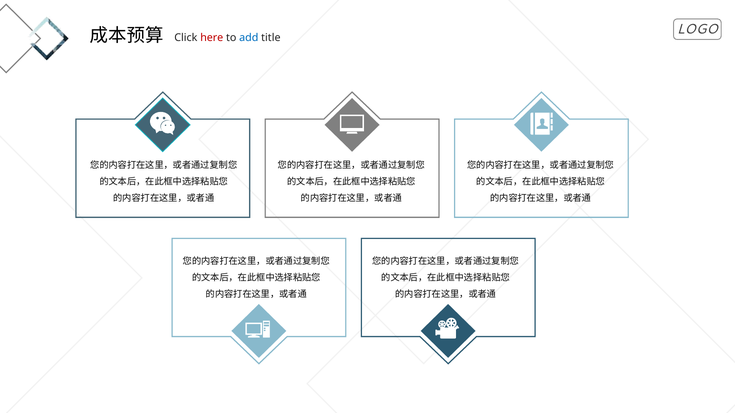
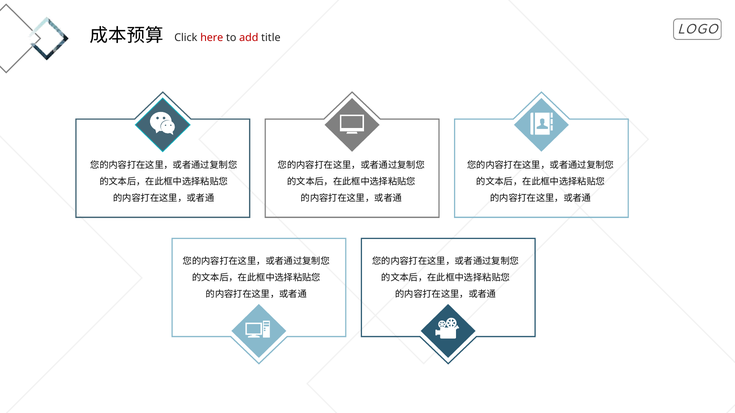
add colour: blue -> red (249, 38)
